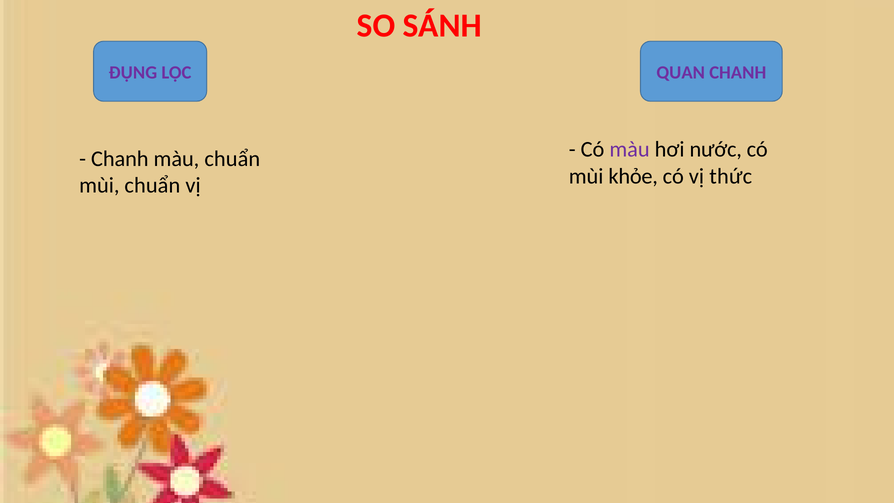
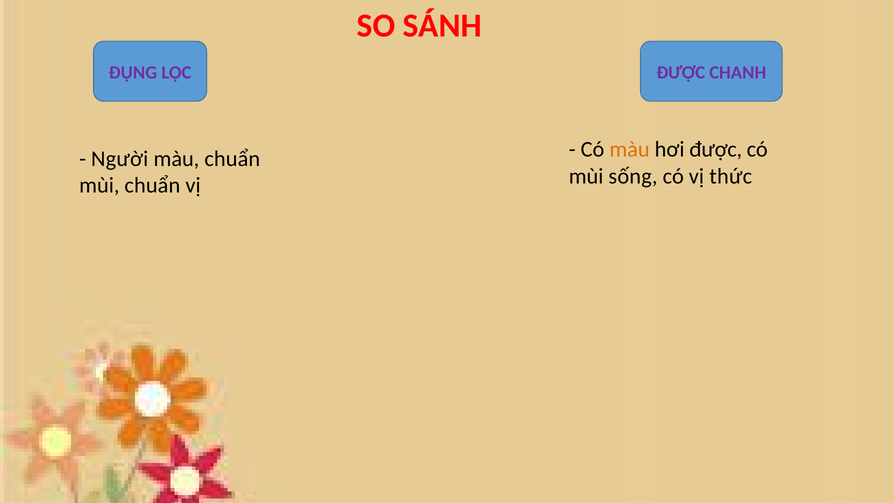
LỌC QUAN: QUAN -> ĐƯỢC (681, 73)
màu colour: purple -> orange (630, 150)
hơi nước: nước -> được (716, 150)
Chanh: Chanh -> Người (120, 159)
khỏe: khỏe -> sống (633, 176)
